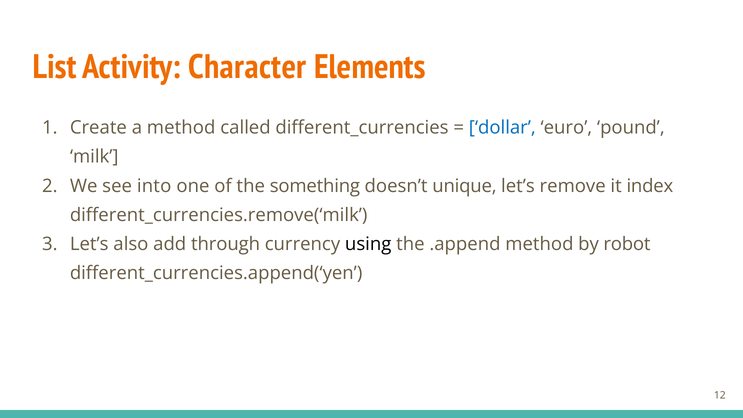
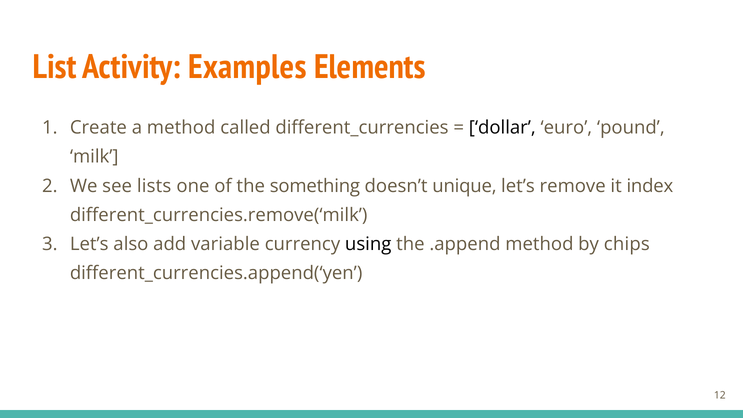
Character: Character -> Examples (247, 67)
dollar colour: blue -> black (502, 128)
into: into -> lists (154, 186)
through: through -> variable (225, 244)
robot: robot -> chips (627, 244)
